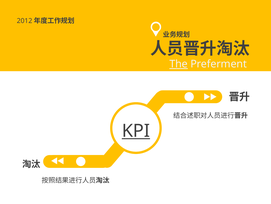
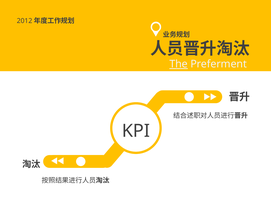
KPI underline: present -> none (136, 130)
